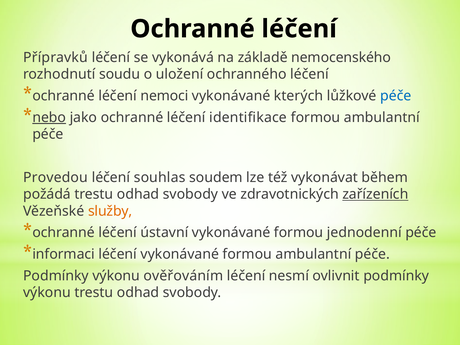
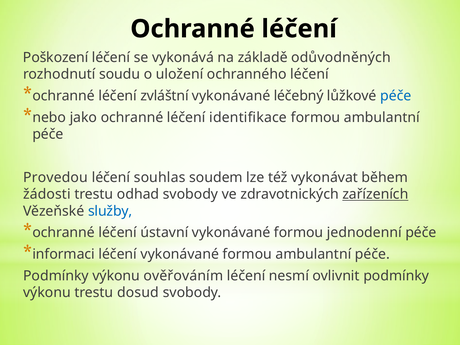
Přípravků: Přípravků -> Poškození (56, 57)
nemocenského: nemocenského -> odůvodněných (341, 57)
nemoci: nemoci -> zvláštní (165, 96)
kterých: kterých -> léčebný (299, 96)
nebo underline: present -> none (49, 117)
požádá: požádá -> žádosti (47, 194)
služby colour: orange -> blue (110, 211)
výkonu trestu odhad: odhad -> dosud (138, 293)
